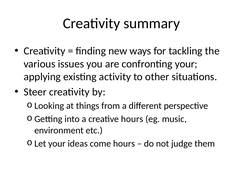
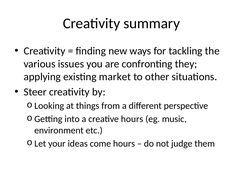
confronting your: your -> they (186, 64)
activity: activity -> market (115, 77)
